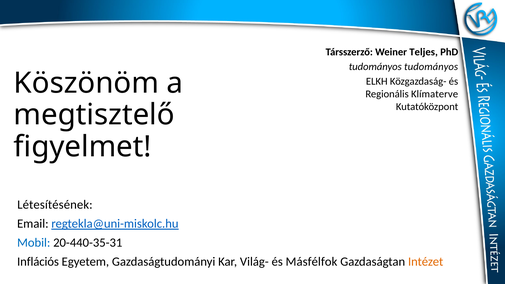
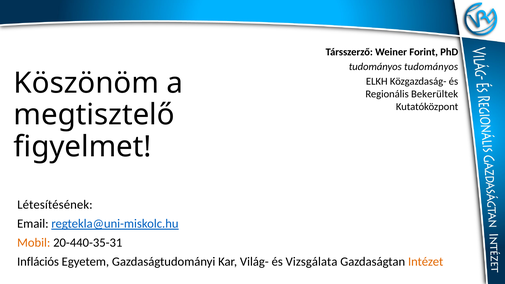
Teljes: Teljes -> Forint (424, 52)
Klímaterve: Klímaterve -> Bekerültek (435, 94)
Mobil colour: blue -> orange (34, 243)
Másfélfok: Másfélfok -> Vizsgálata (312, 262)
